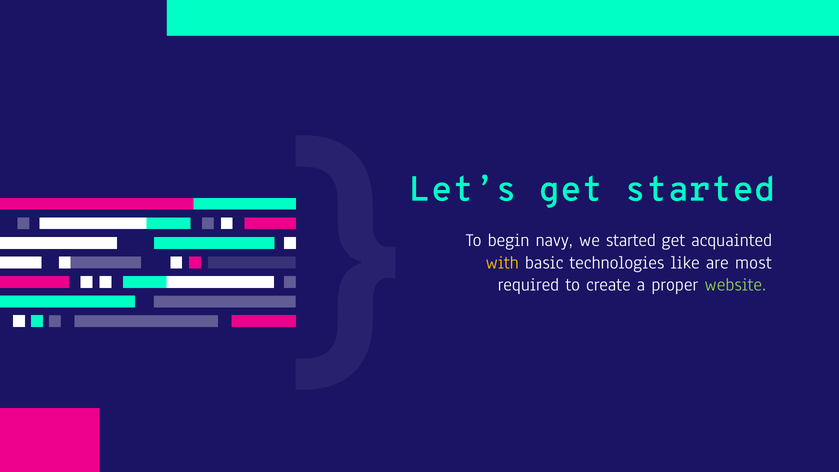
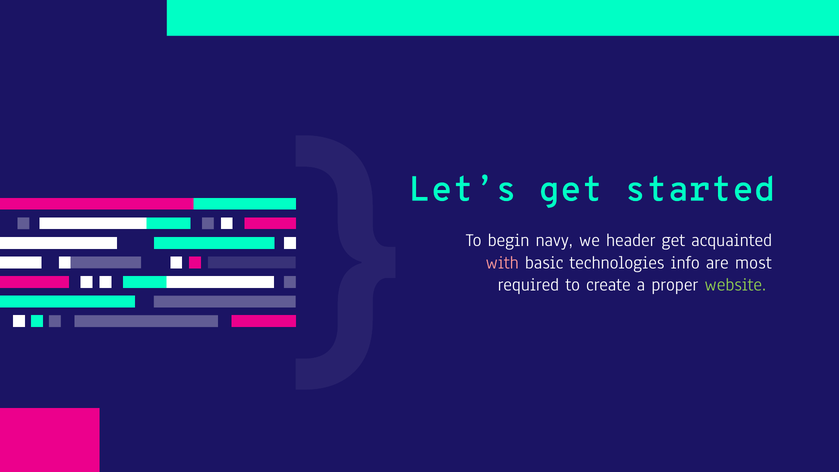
we started: started -> header (631, 240)
with colour: yellow -> pink (502, 262)
like: like -> info (685, 262)
